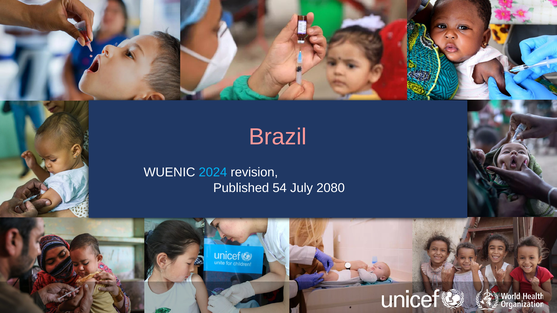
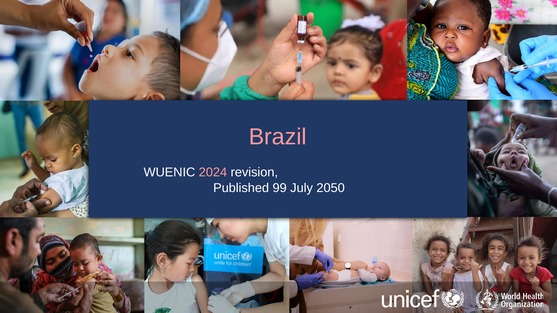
2024 colour: light blue -> pink (213, 173)
54: 54 -> 99 (280, 188)
2080: 2080 -> 2050 (331, 188)
